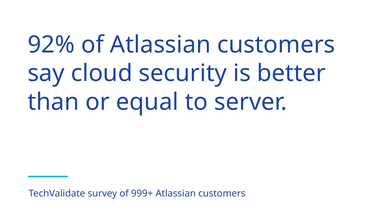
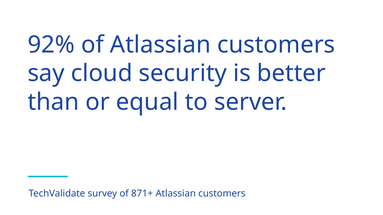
999+: 999+ -> 871+ (142, 194)
